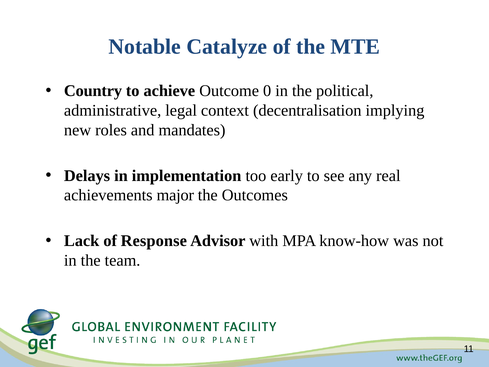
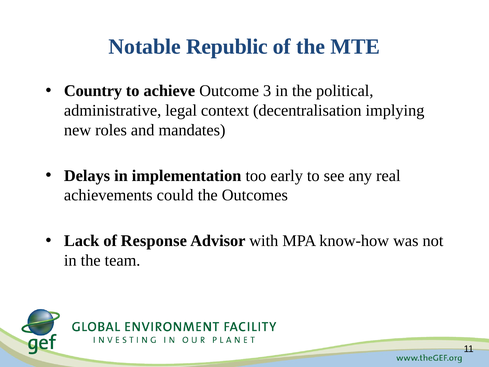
Catalyze: Catalyze -> Republic (227, 47)
0: 0 -> 3 (267, 91)
major: major -> could (175, 195)
